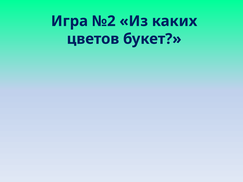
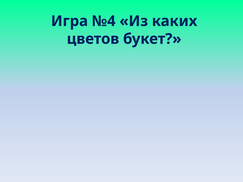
№2: №2 -> №4 (104, 21)
